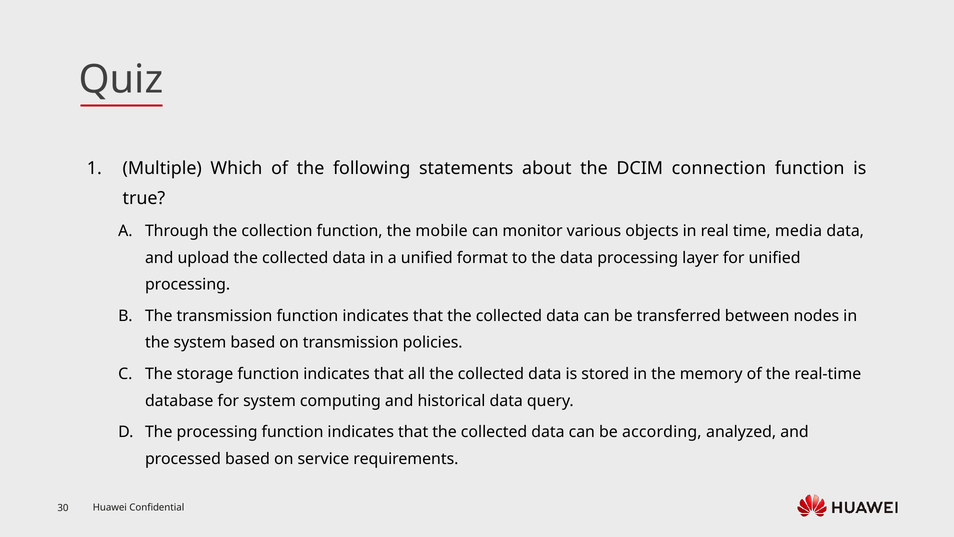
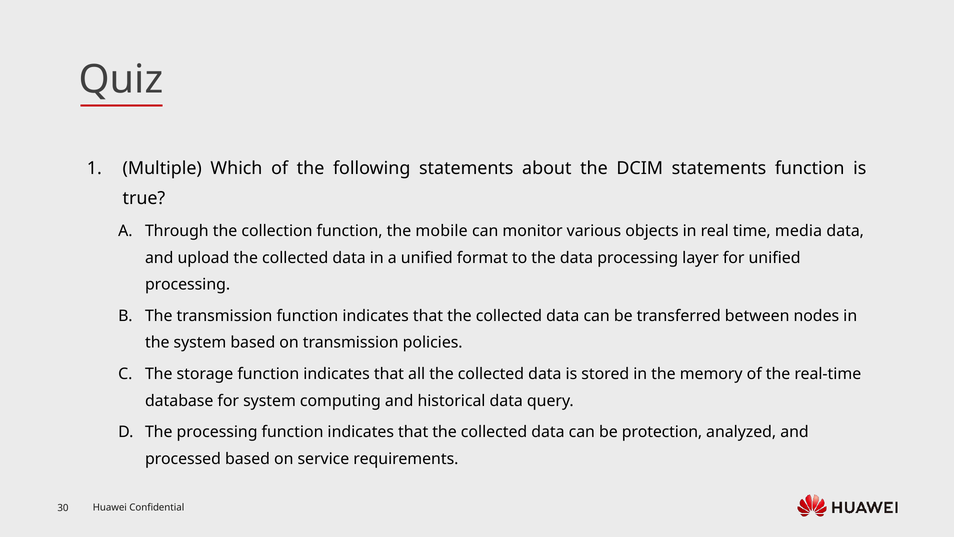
DCIM connection: connection -> statements (719, 168)
according: according -> protection (662, 432)
